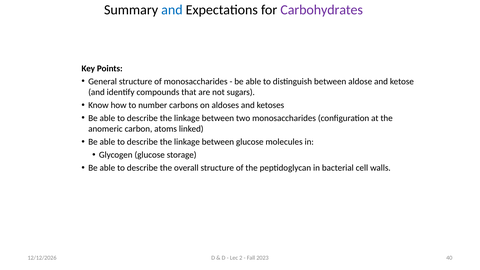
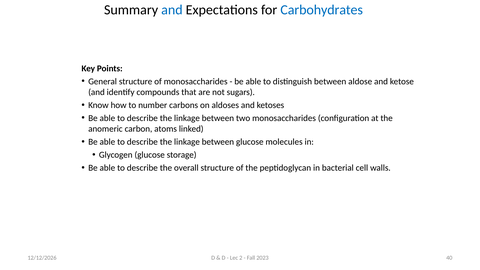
Carbohydrates colour: purple -> blue (322, 10)
